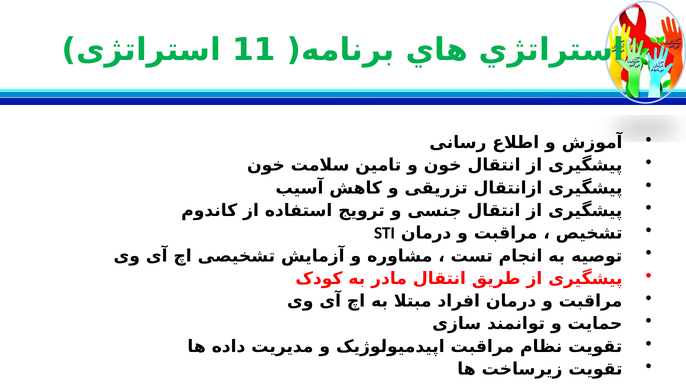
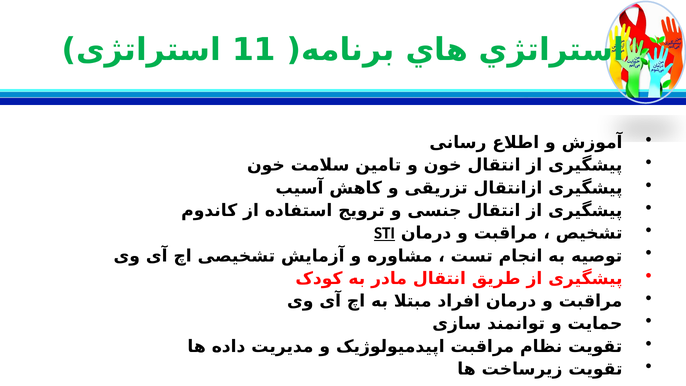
STI underline: none -> present (385, 233)
